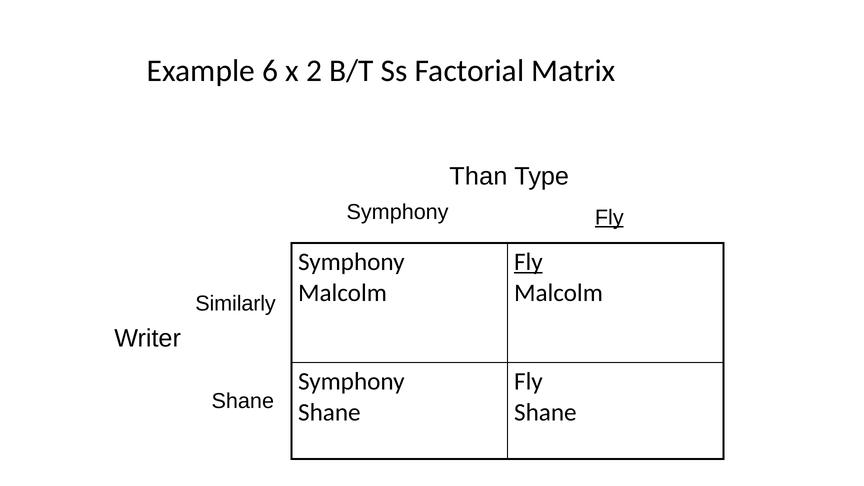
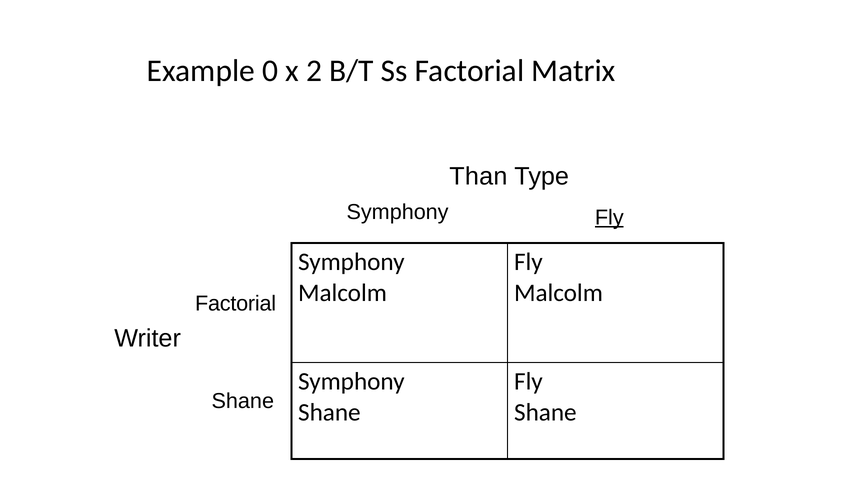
6: 6 -> 0 (270, 71)
Fly underline: present -> none (528, 262)
Similarly: Similarly -> Factorial (236, 304)
